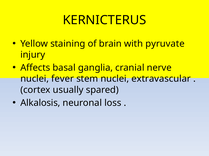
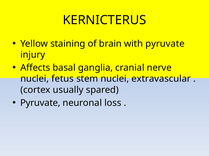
fever: fever -> fetus (63, 79)
Alkalosis: Alkalosis -> Pyruvate (40, 103)
